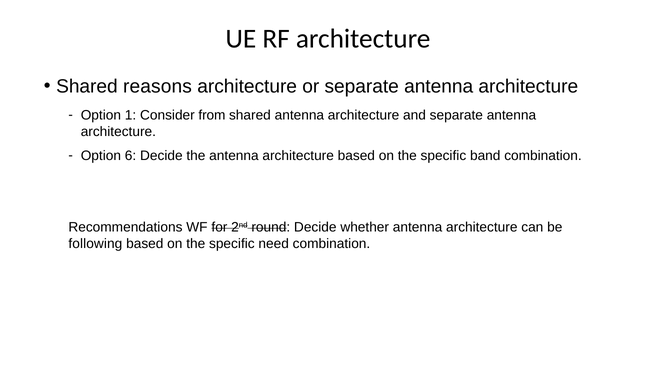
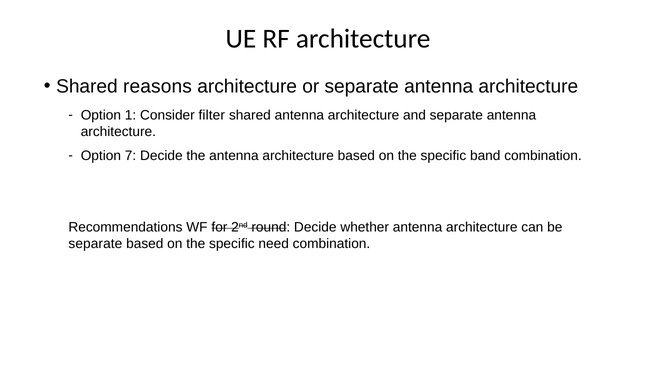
from: from -> filter (212, 115)
6: 6 -> 7 (131, 156)
following: following -> separate (95, 244)
